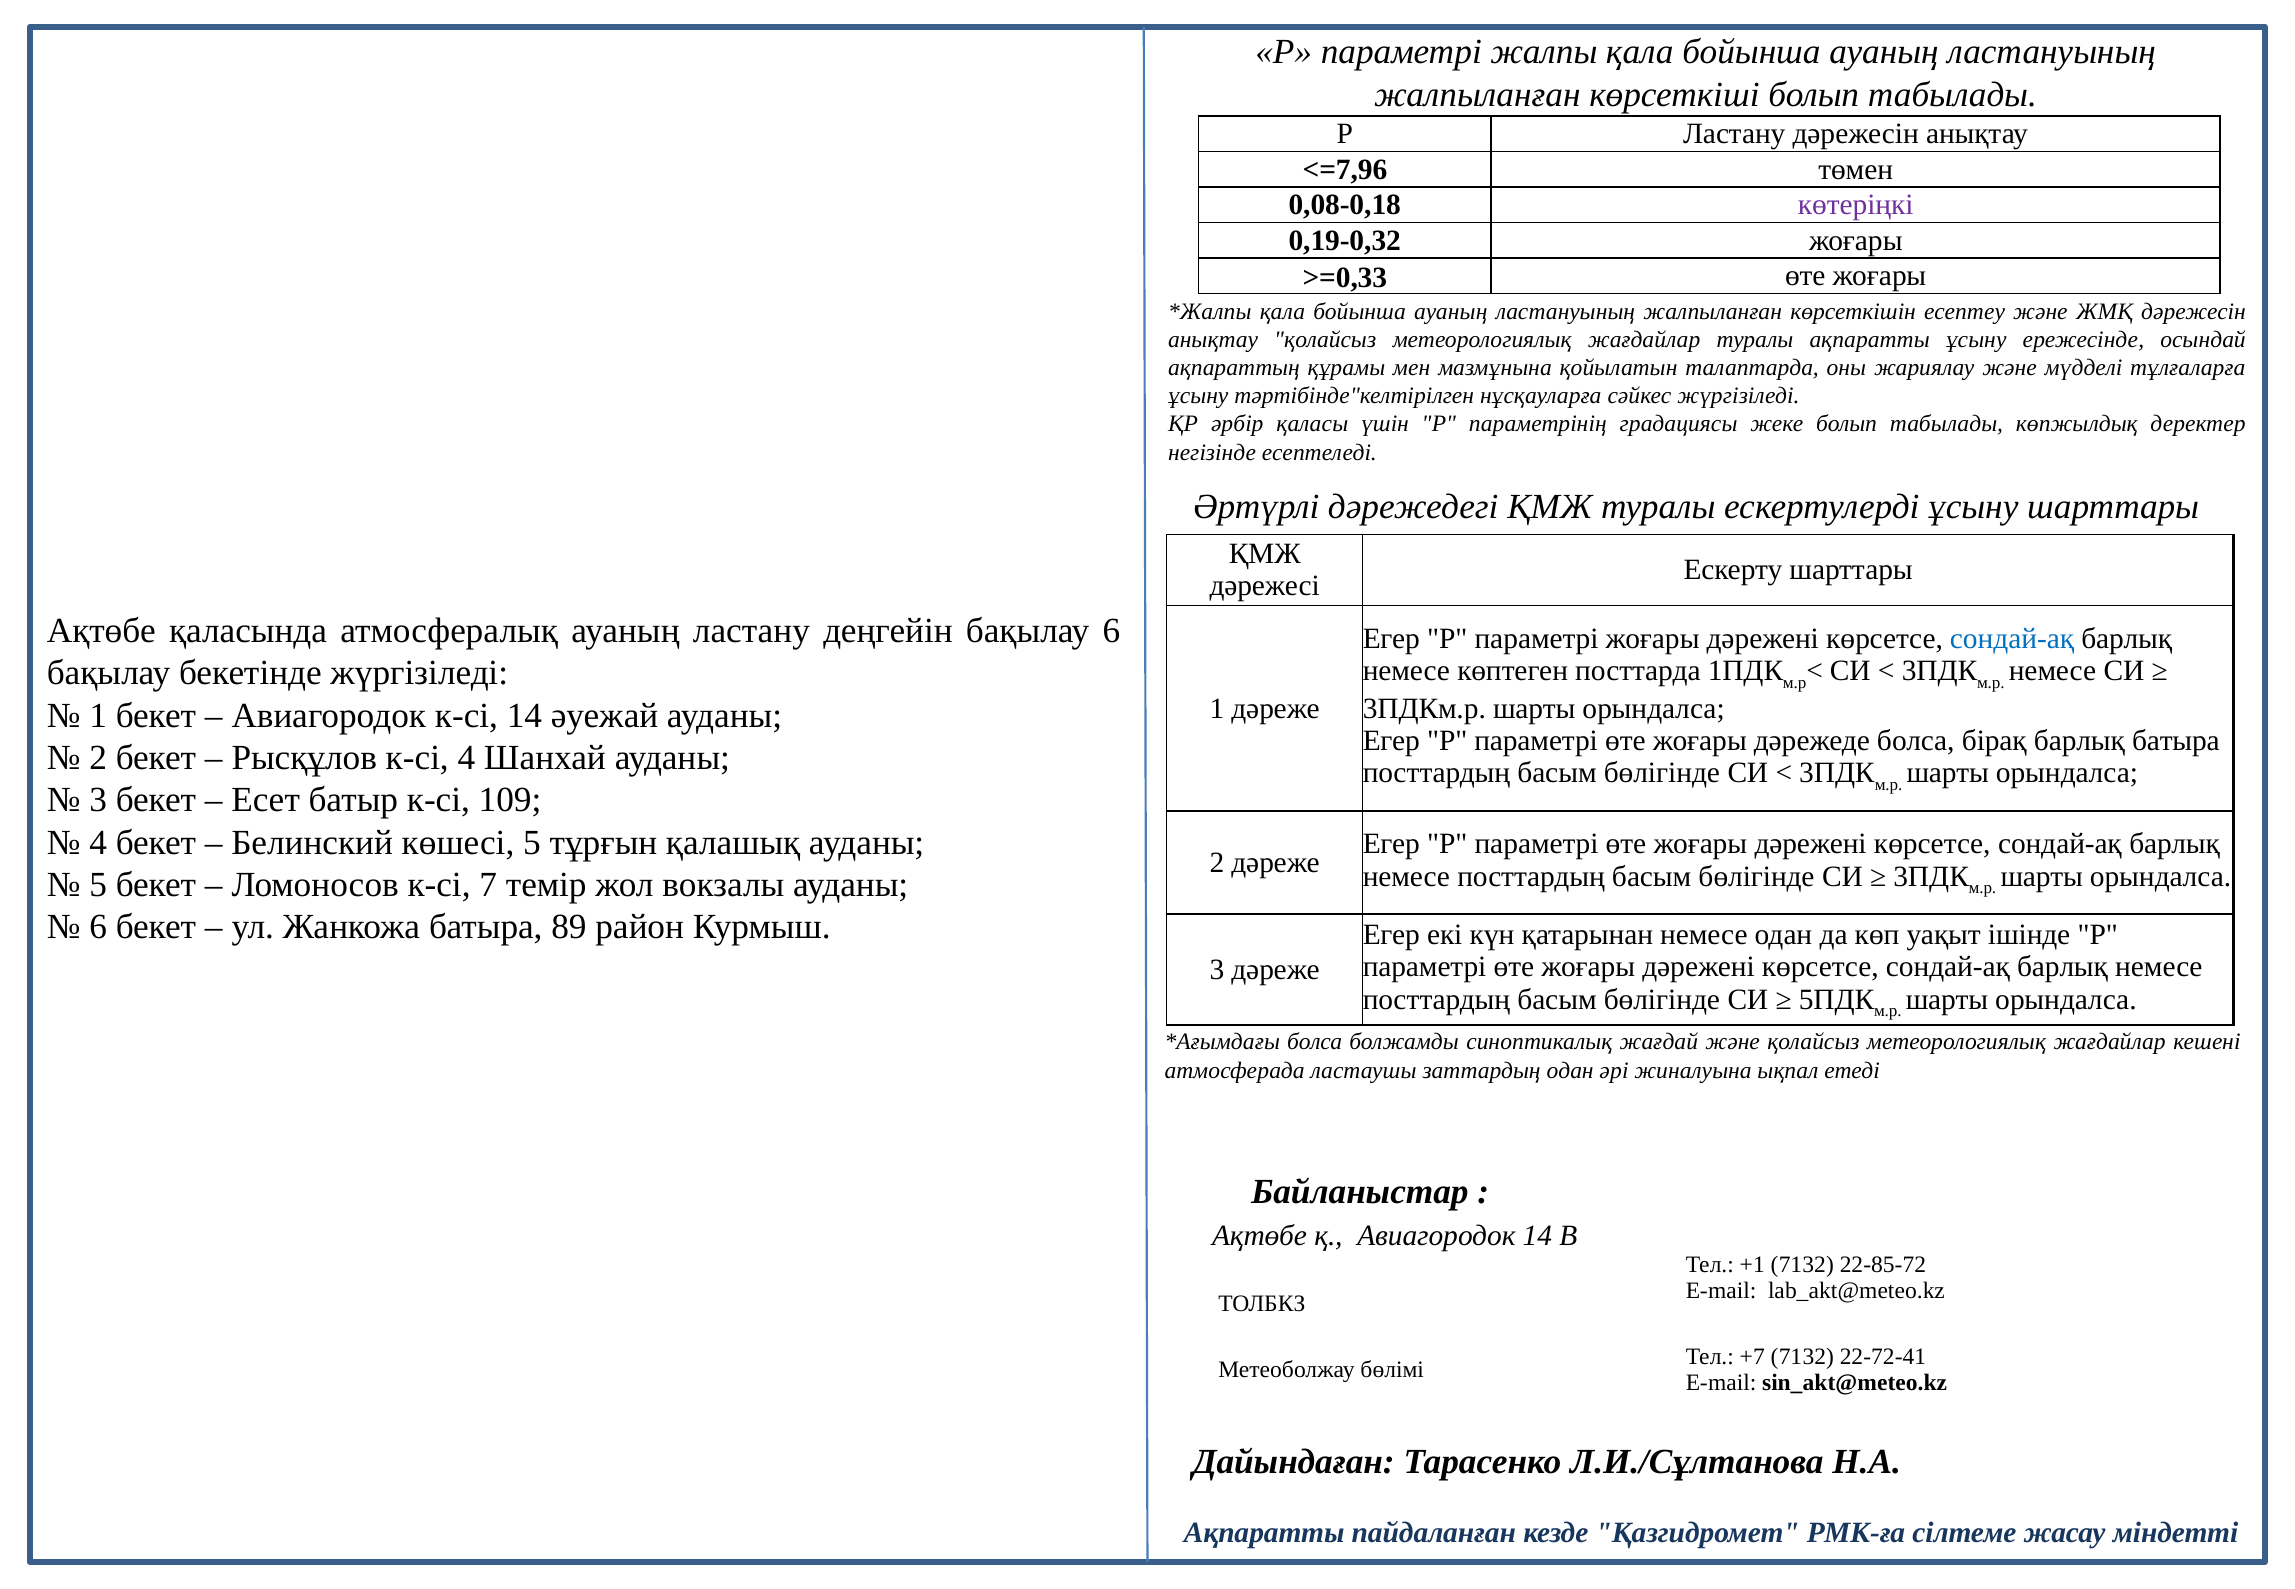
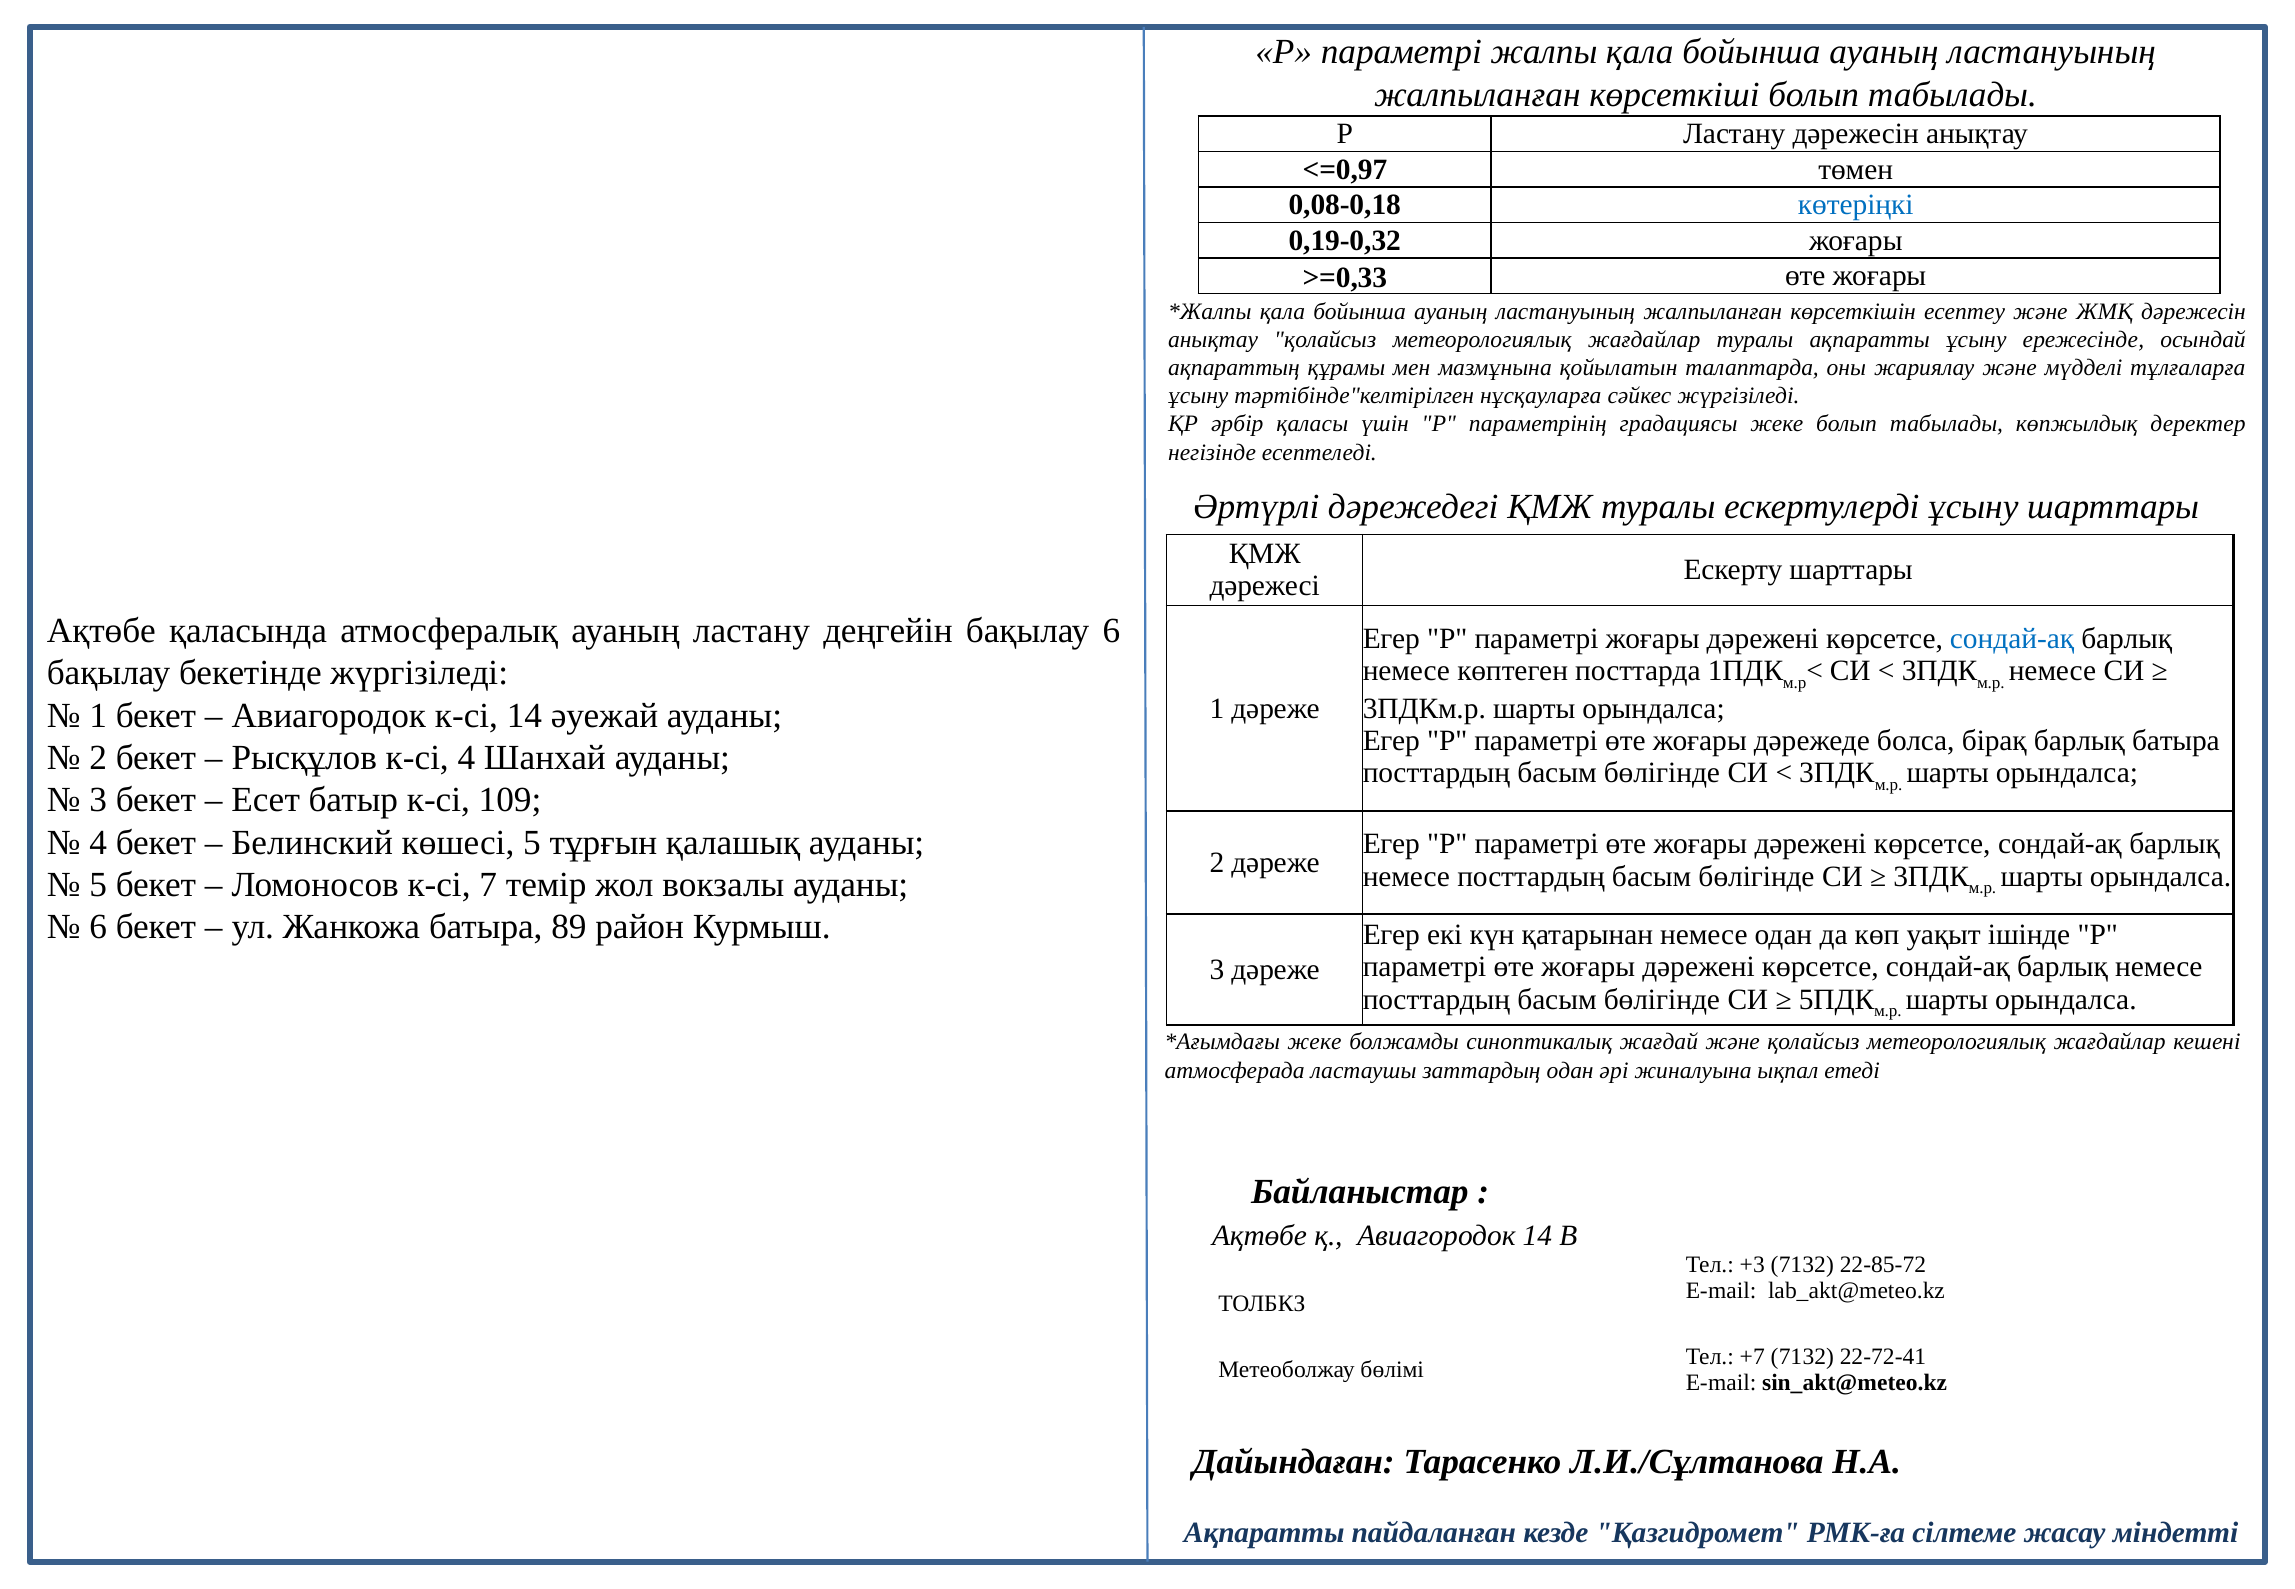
<=7,96: <=7,96 -> <=0,97 (1345, 169)
көтеріңкі colour: purple -> blue (1856, 205)
болса: болса -> жеке (1315, 1042)
+1: +1 -> +3 (1752, 1265)
